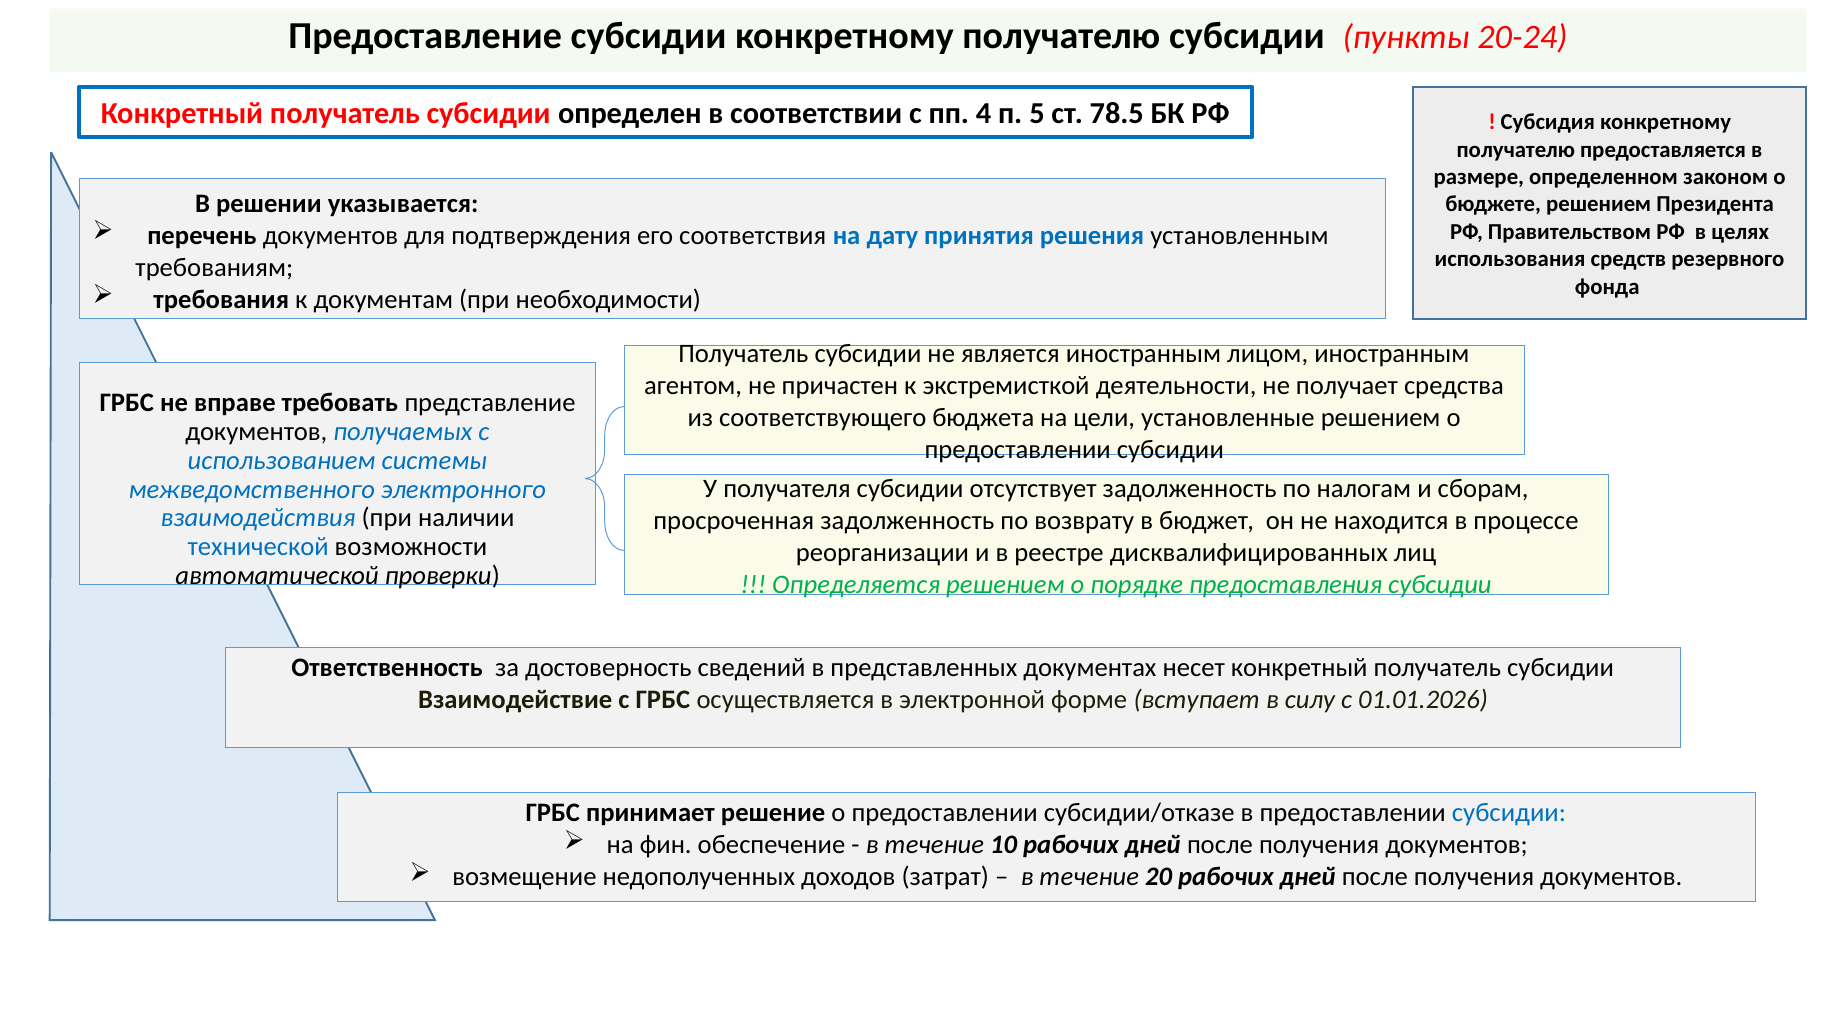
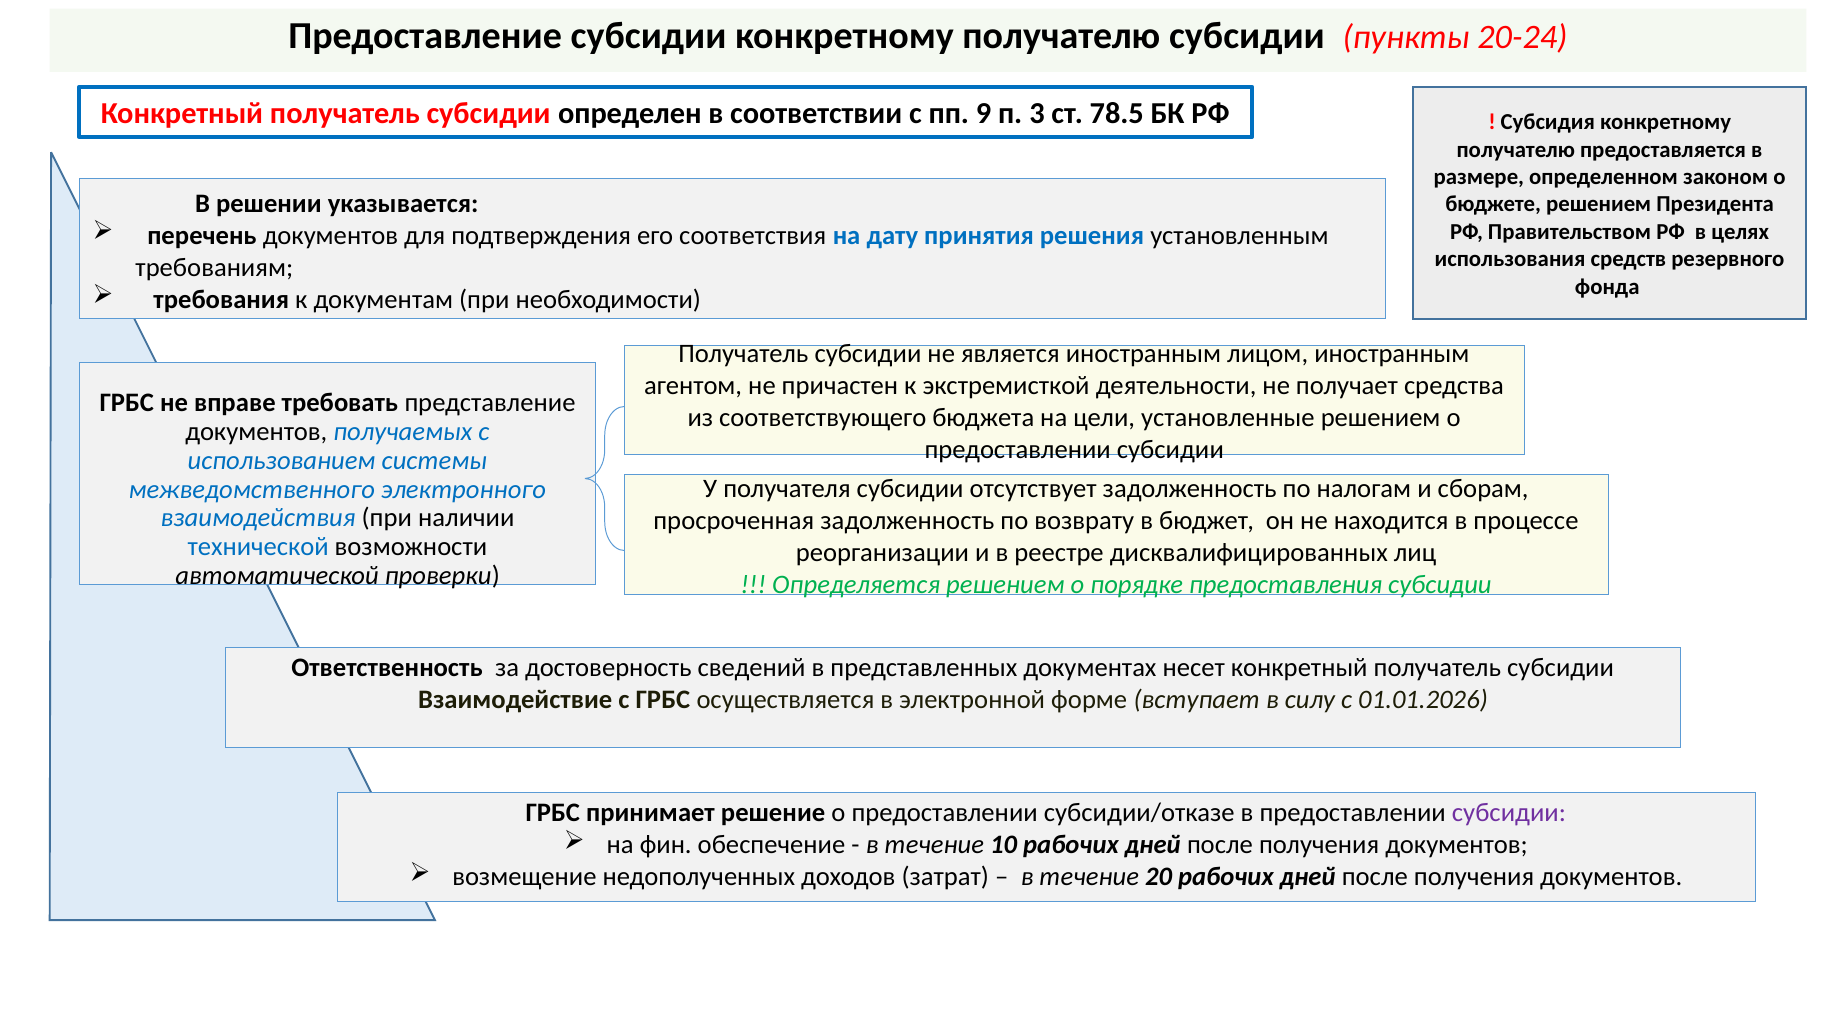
4: 4 -> 9 (984, 114)
5: 5 -> 3 (1037, 114)
субсидии colour: blue -> purple (1509, 813)
